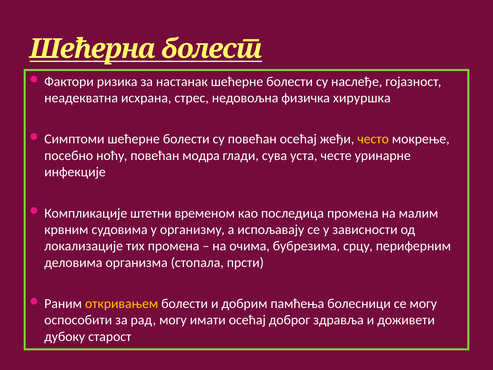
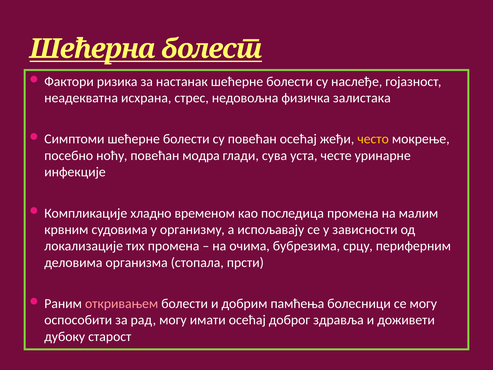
хируршка: хируршка -> залистака (362, 98)
штетни: штетни -> хладно (151, 213)
откривањем colour: yellow -> pink (122, 303)
